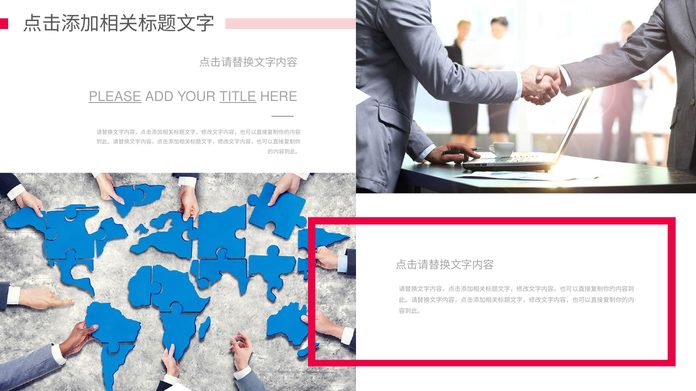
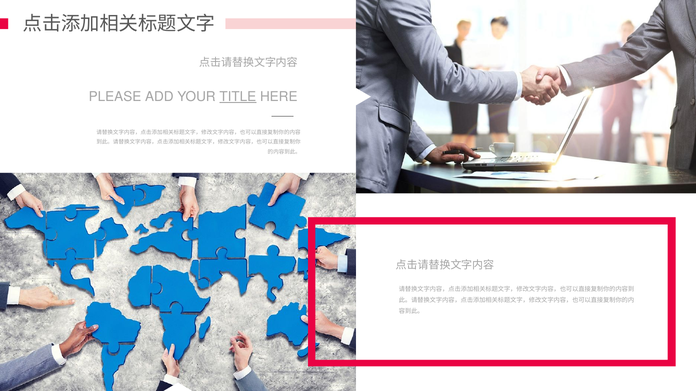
PLEASE underline: present -> none (115, 97)
